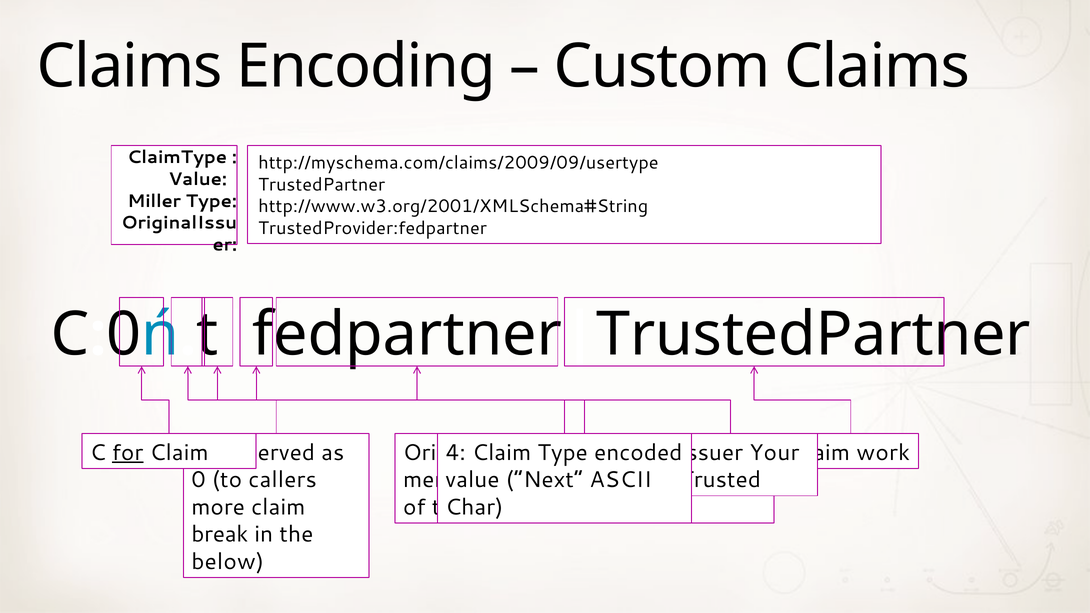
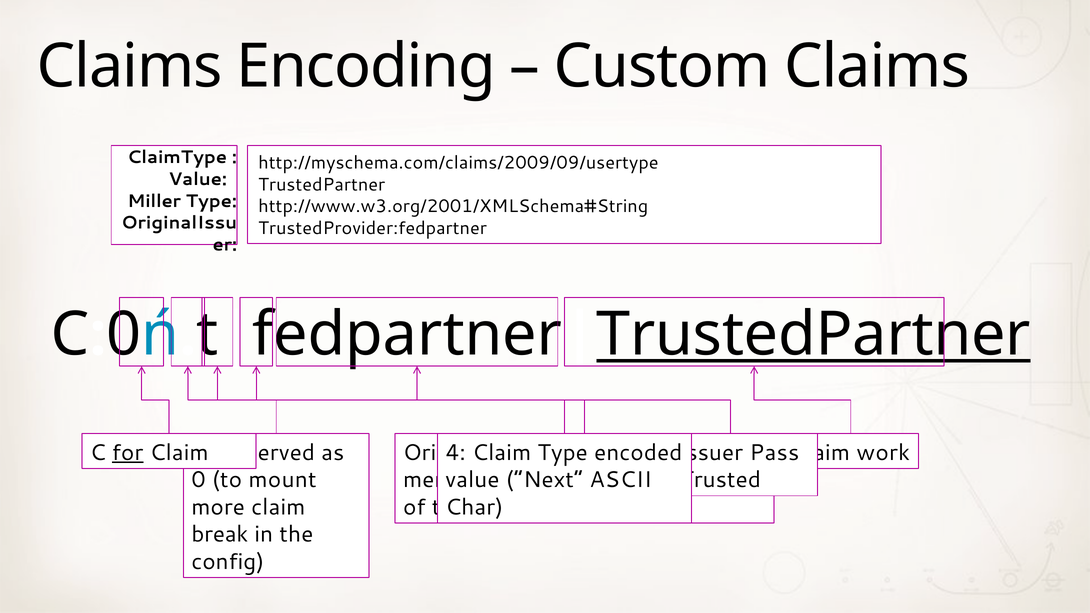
TrustedPartner underline: none -> present (814, 335)
Your: Your -> Pass (774, 453)
callers: callers -> mount (283, 480)
below: below -> config (228, 562)
